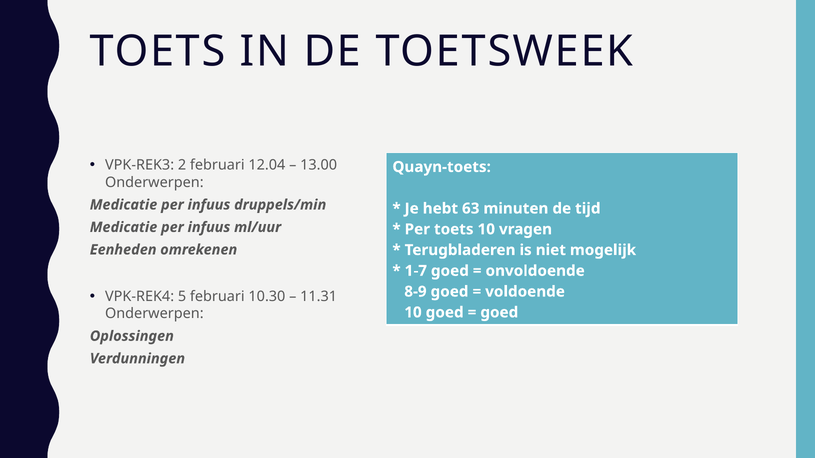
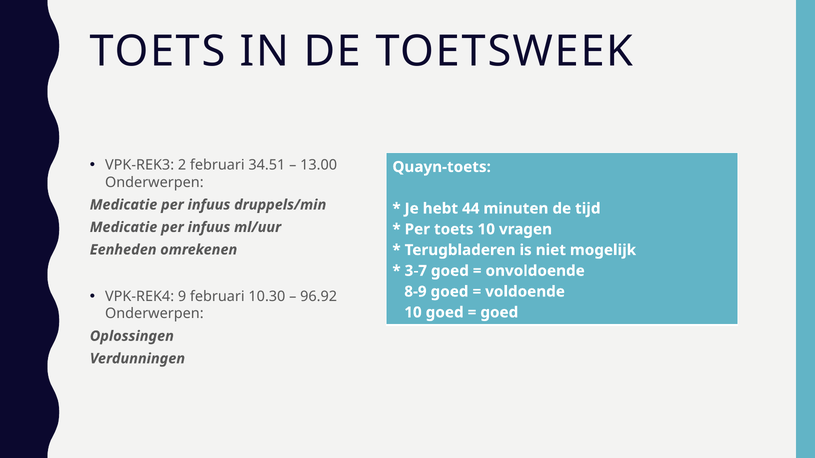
12.04: 12.04 -> 34.51 (267, 165)
63: 63 -> 44 (471, 209)
1-7: 1-7 -> 3-7 (416, 271)
5: 5 -> 9 (182, 297)
11.31: 11.31 -> 96.92 (319, 297)
